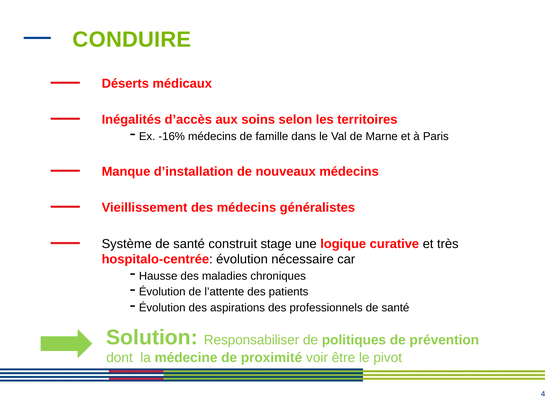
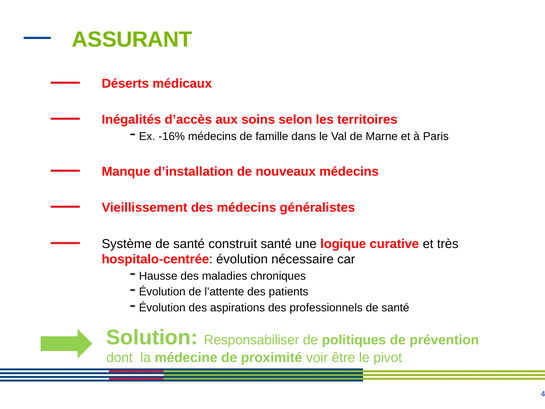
CONDUIRE: CONDUIRE -> ASSURANT (132, 39)
construit stage: stage -> santé (276, 244)
